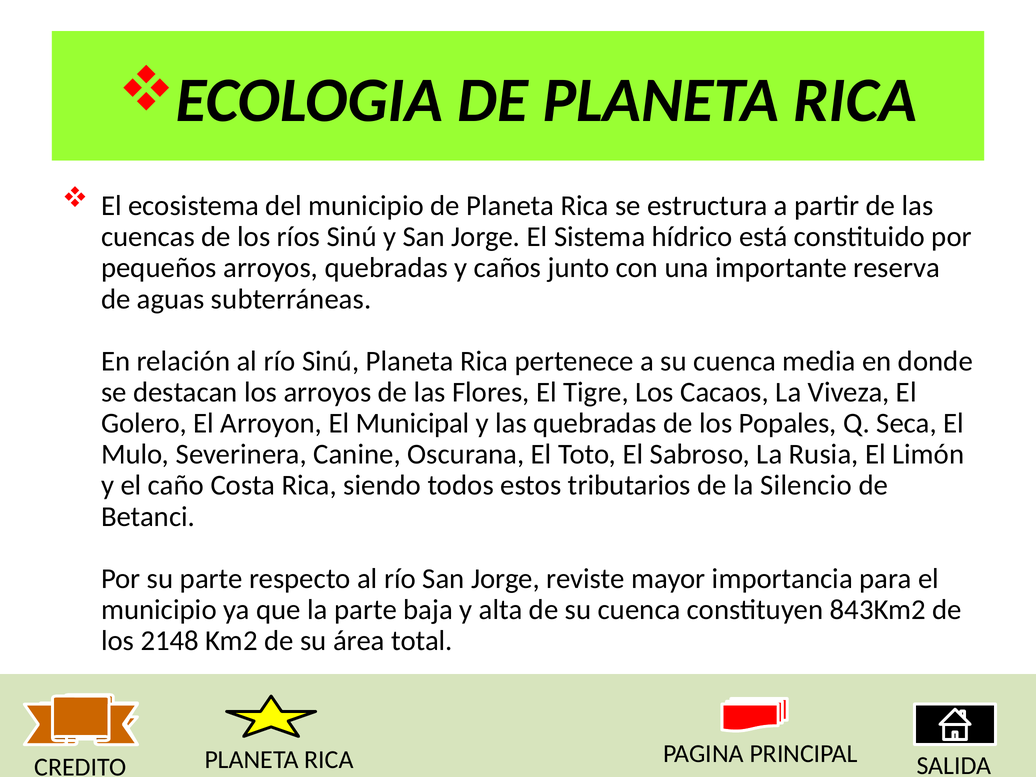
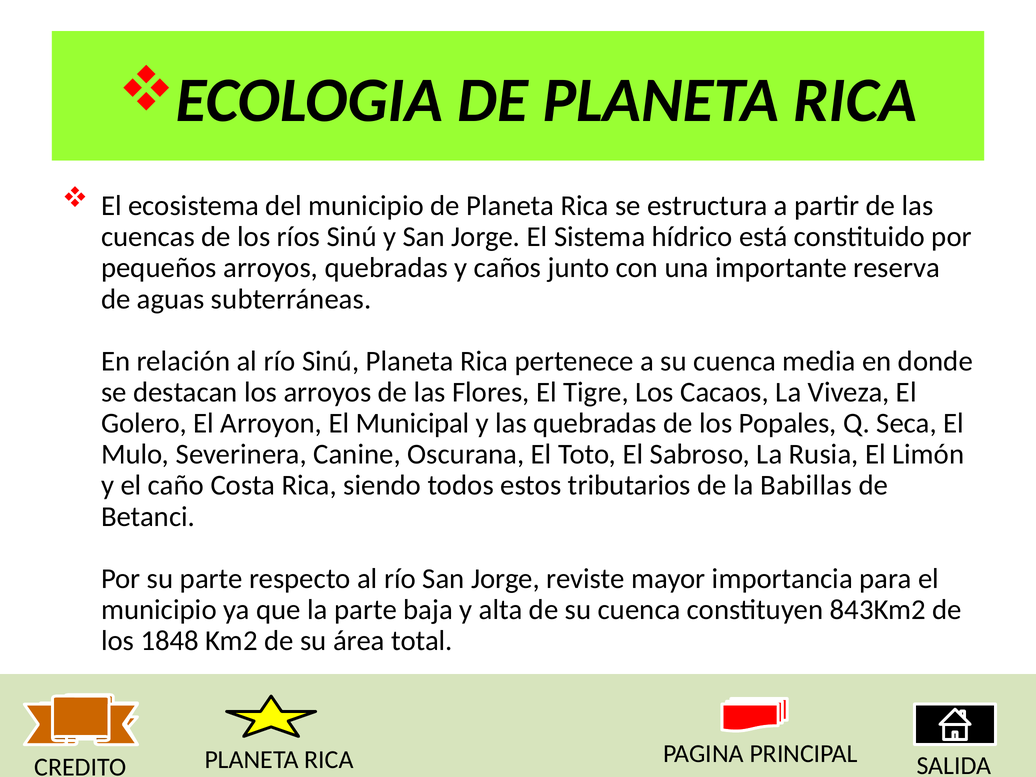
Silencio: Silencio -> Babillas (806, 485)
2148: 2148 -> 1848 (170, 641)
